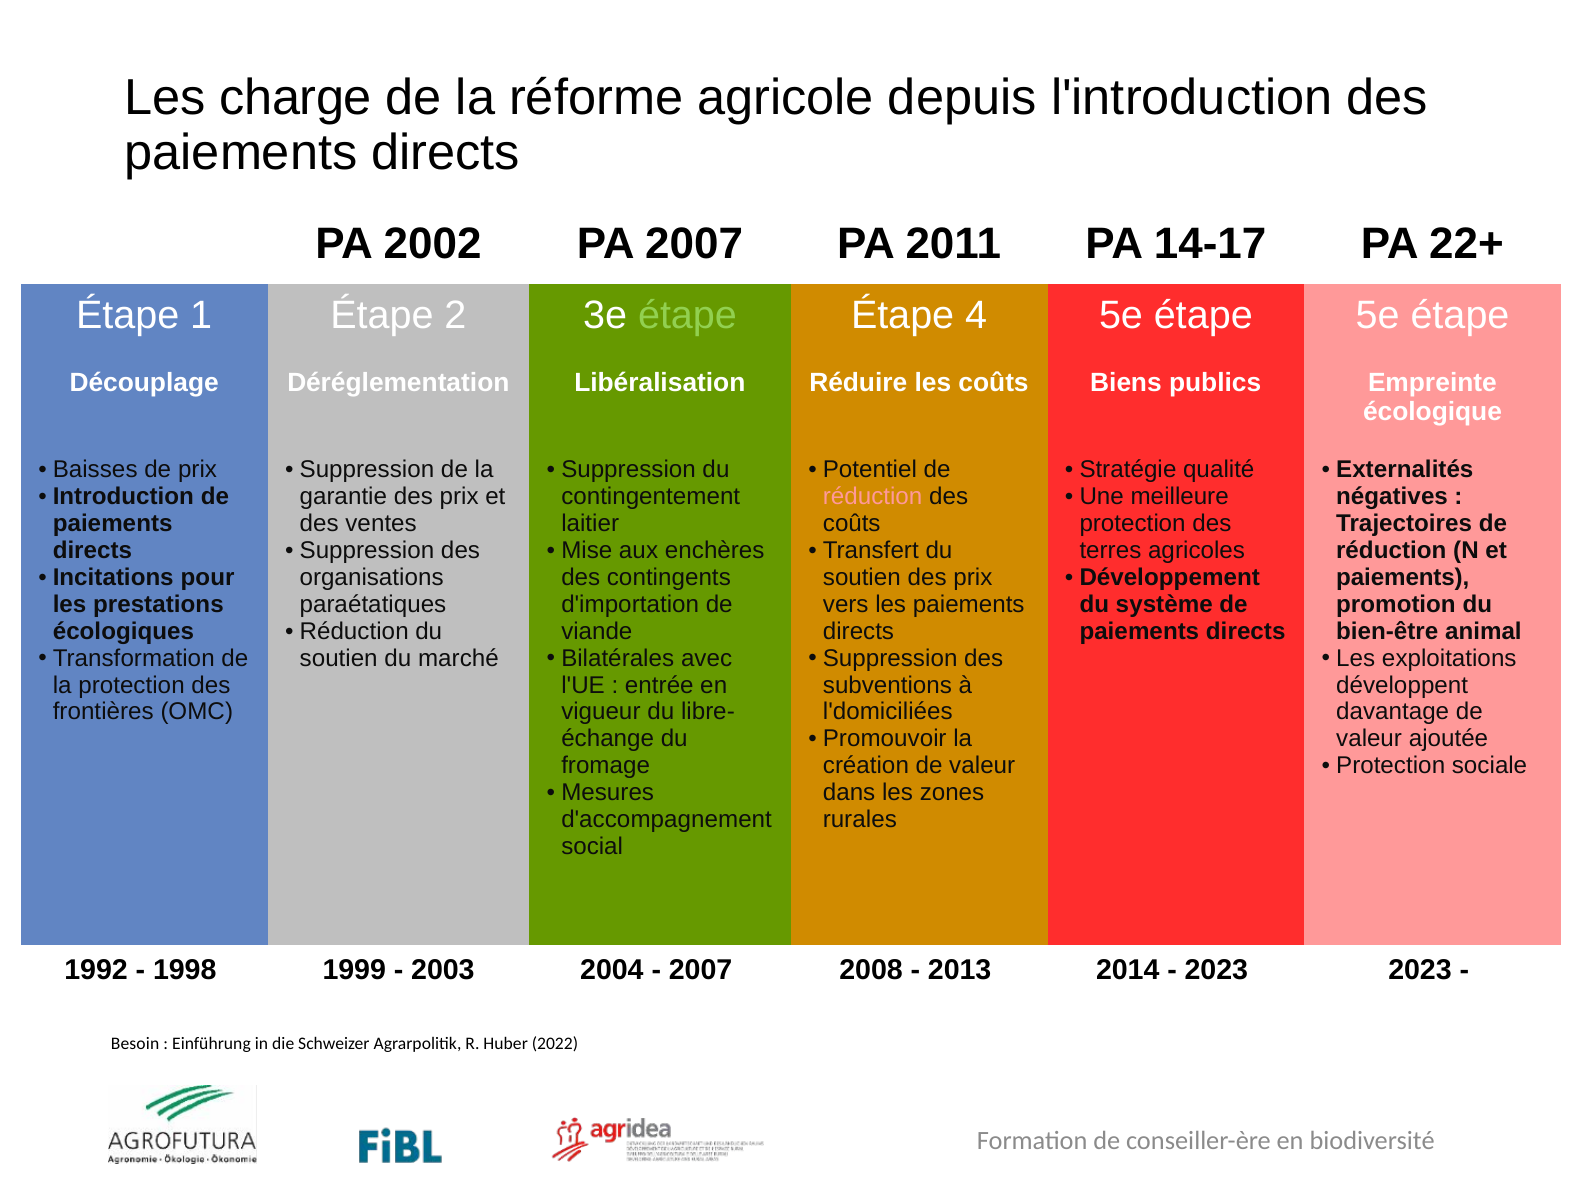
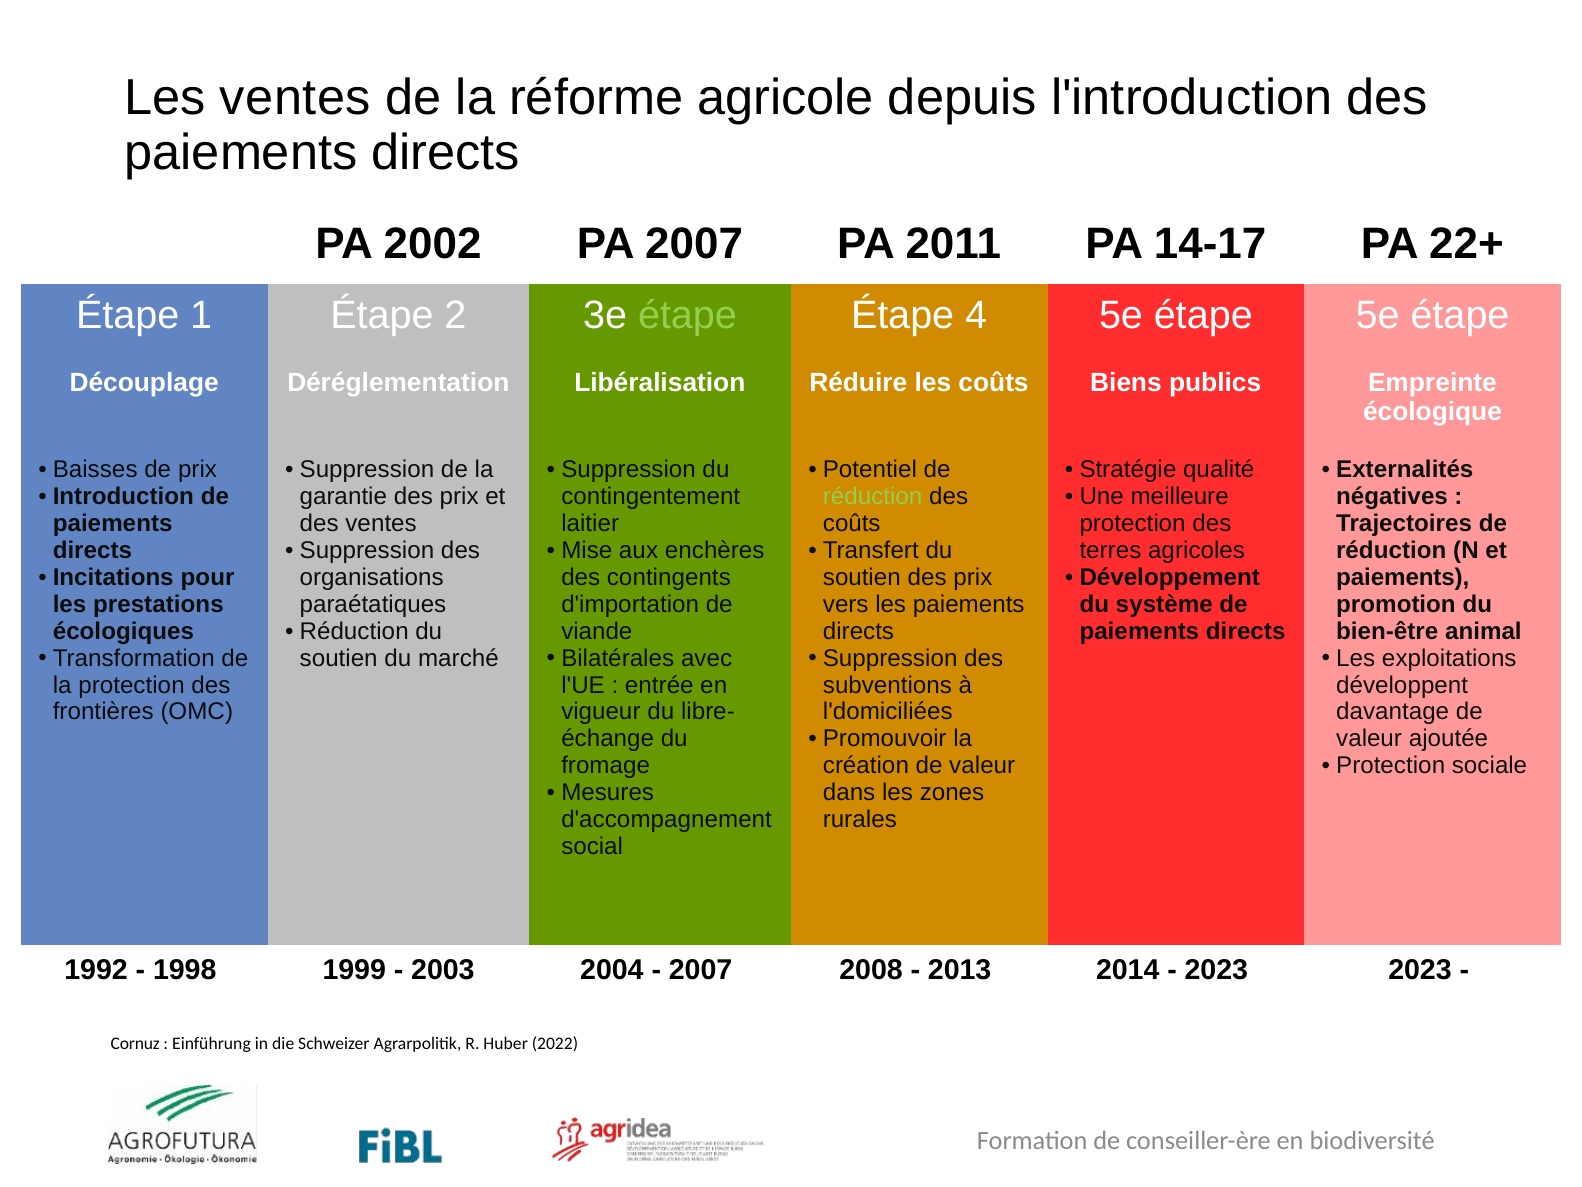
Les charge: charge -> ventes (295, 98)
réduction colour: pink -> light green (873, 496)
Besoin: Besoin -> Cornuz (135, 1043)
